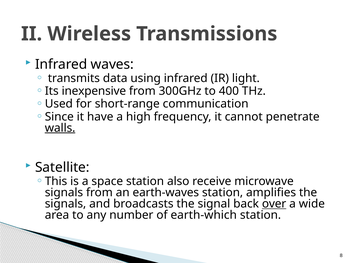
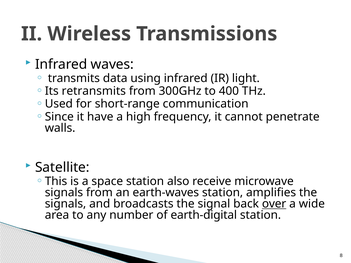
inexpensive: inexpensive -> retransmits (94, 91)
walls underline: present -> none (60, 128)
earth-which: earth-which -> earth-digital (204, 215)
